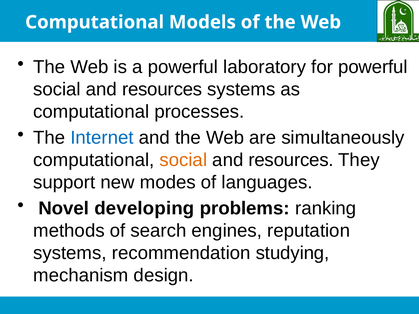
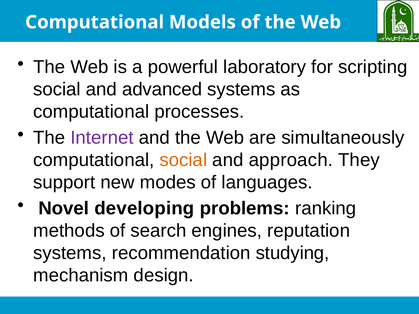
for powerful: powerful -> scripting (373, 67)
resources: resources -> advanced (162, 89)
Internet colour: blue -> purple (102, 138)
resources: resources -> approach (291, 160)
